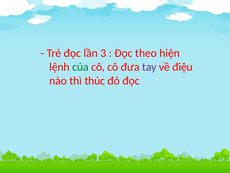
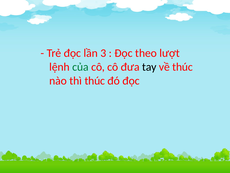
hiện: hiện -> lượt (170, 53)
tay colour: purple -> black (149, 67)
về điệu: điệu -> thúc (182, 67)
